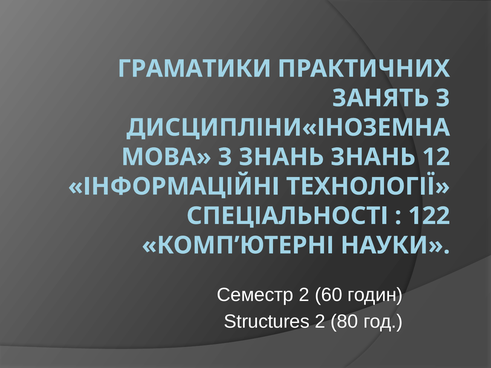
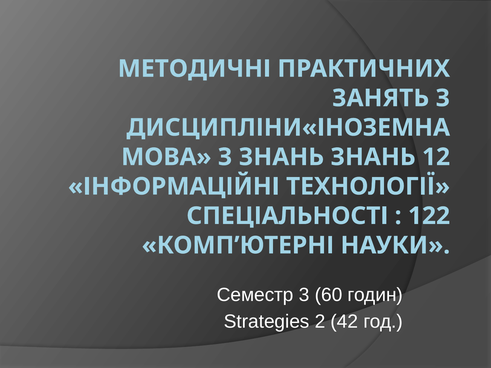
ГРАМАТИКИ: ГРАМАТИКИ -> МЕТОДИЧНІ (194, 69)
Семестр 2: 2 -> 3 (304, 295)
Structures: Structures -> Strategies (267, 322)
80: 80 -> 42 (344, 322)
